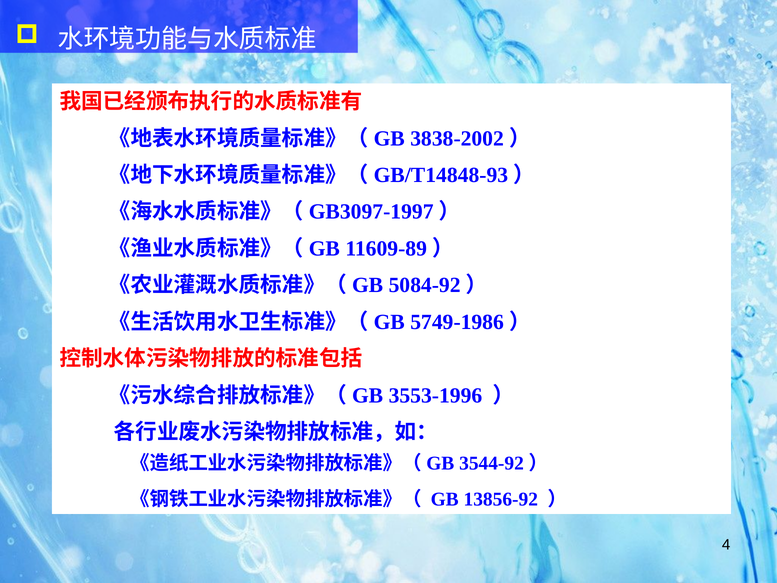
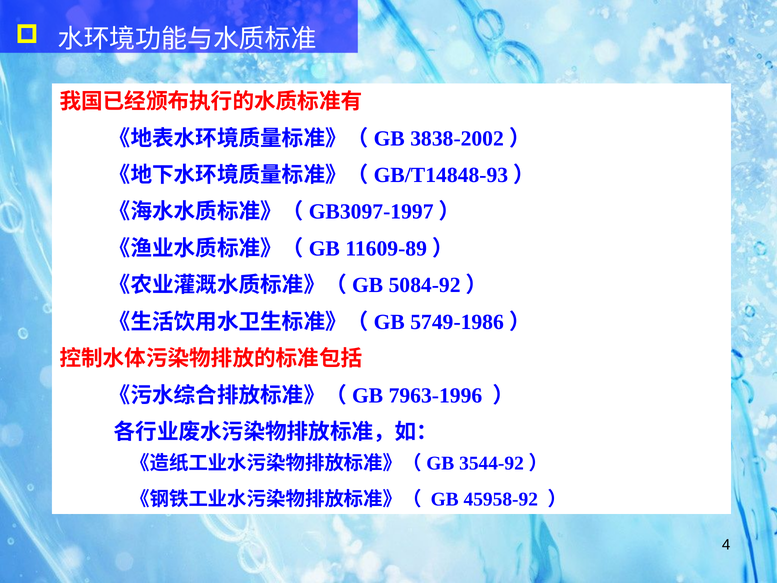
3553-1996: 3553-1996 -> 7963-1996 (435, 395)
13856-92: 13856-92 -> 45958-92 (501, 499)
